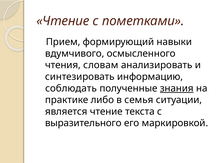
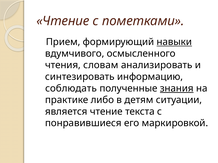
навыки underline: none -> present (174, 42)
семья: семья -> детям (139, 100)
выразительного: выразительного -> понравившиеся (83, 123)
